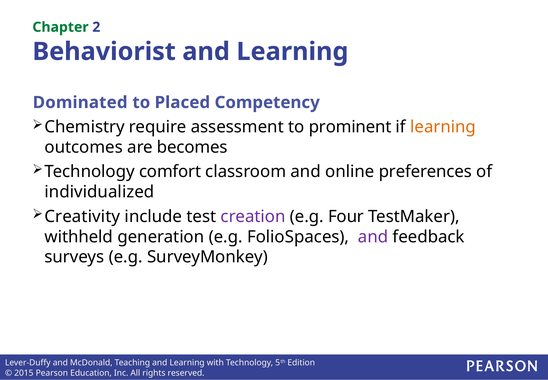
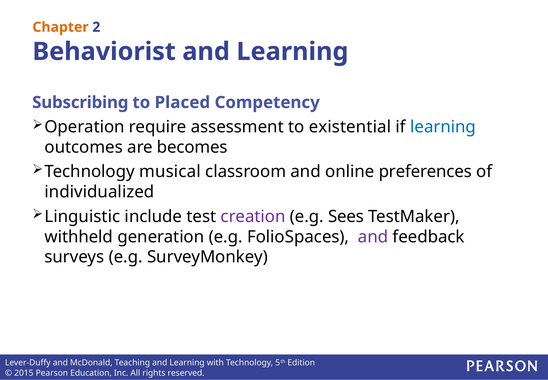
Chapter colour: green -> orange (61, 27)
Dominated: Dominated -> Subscribing (80, 102)
Chemistry: Chemistry -> Operation (85, 127)
prominent: prominent -> existential (350, 127)
learning colour: orange -> blue (443, 127)
comfort: comfort -> musical (170, 171)
Creativity: Creativity -> Linguistic (82, 216)
Four: Four -> Sees (346, 216)
